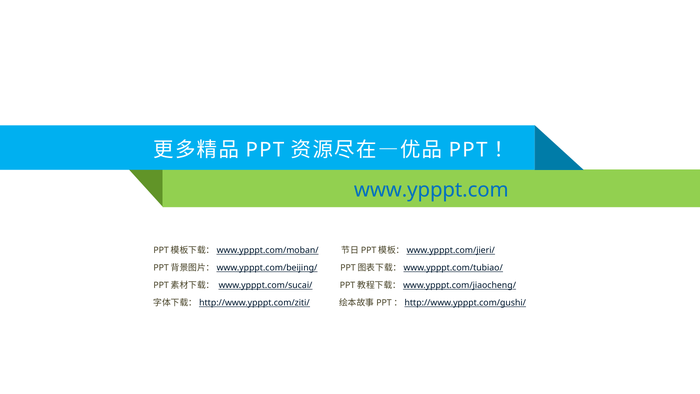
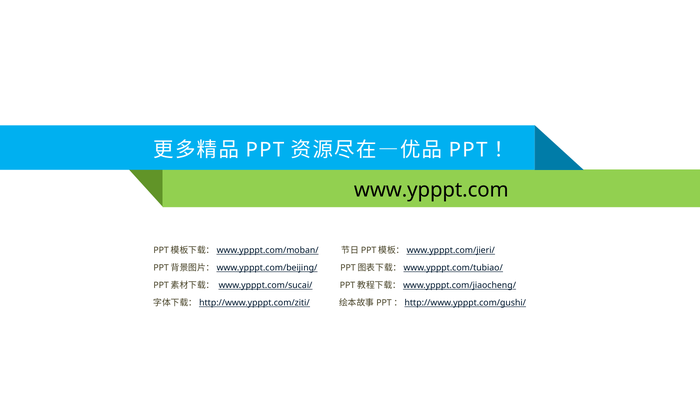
www.ypppt.com colour: blue -> black (431, 190)
